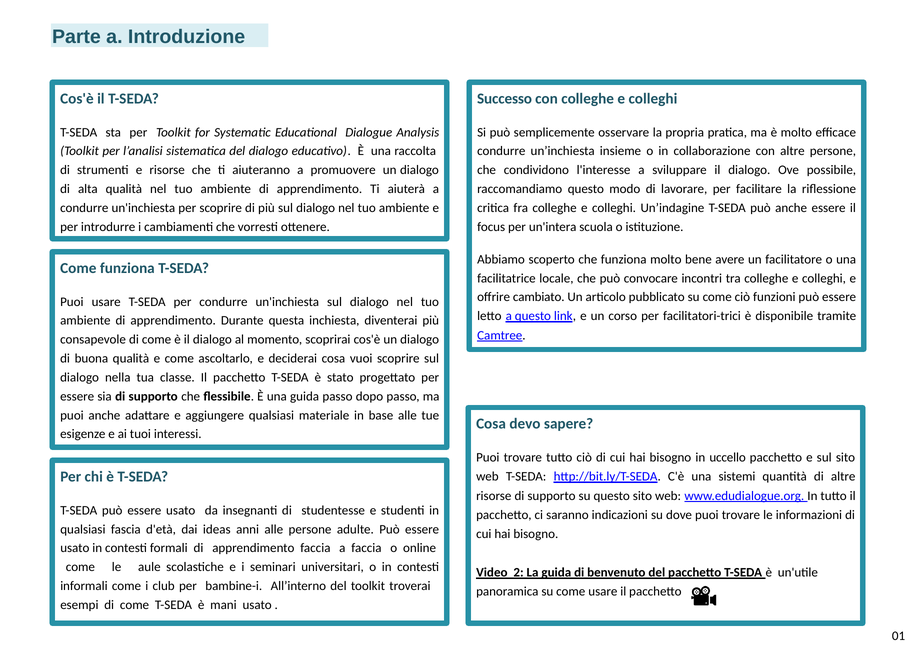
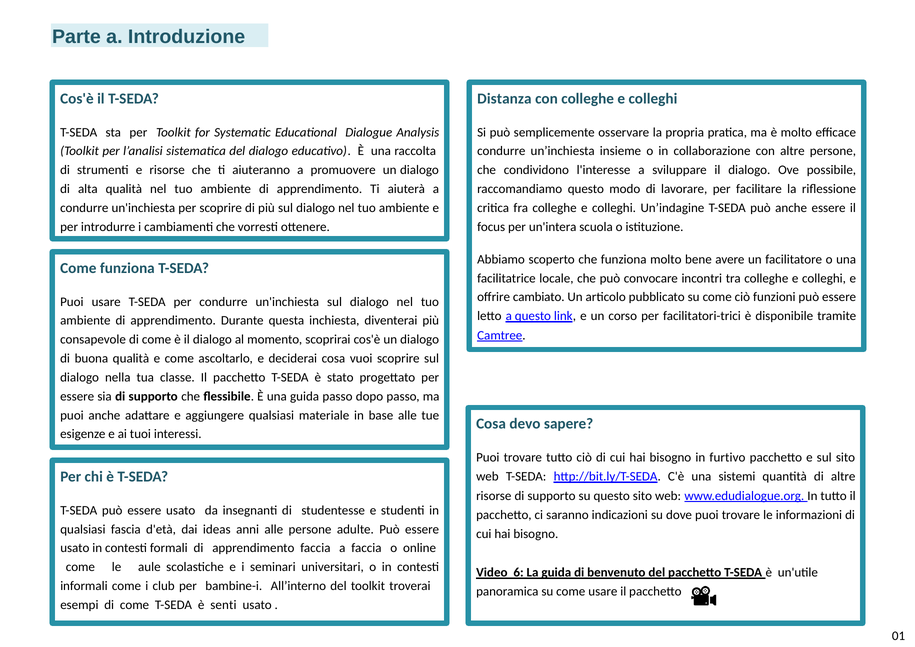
Successo: Successo -> Distanza (504, 99)
uccello: uccello -> furtivo (727, 458)
2: 2 -> 6 (519, 573)
mani: mani -> senti (223, 605)
